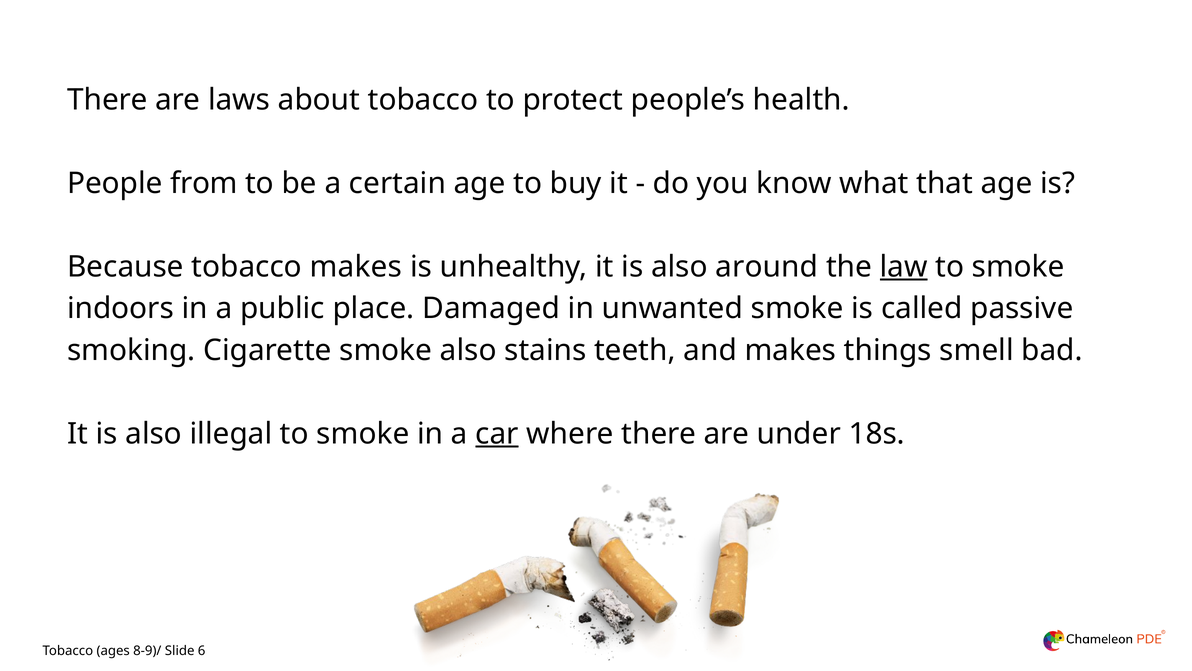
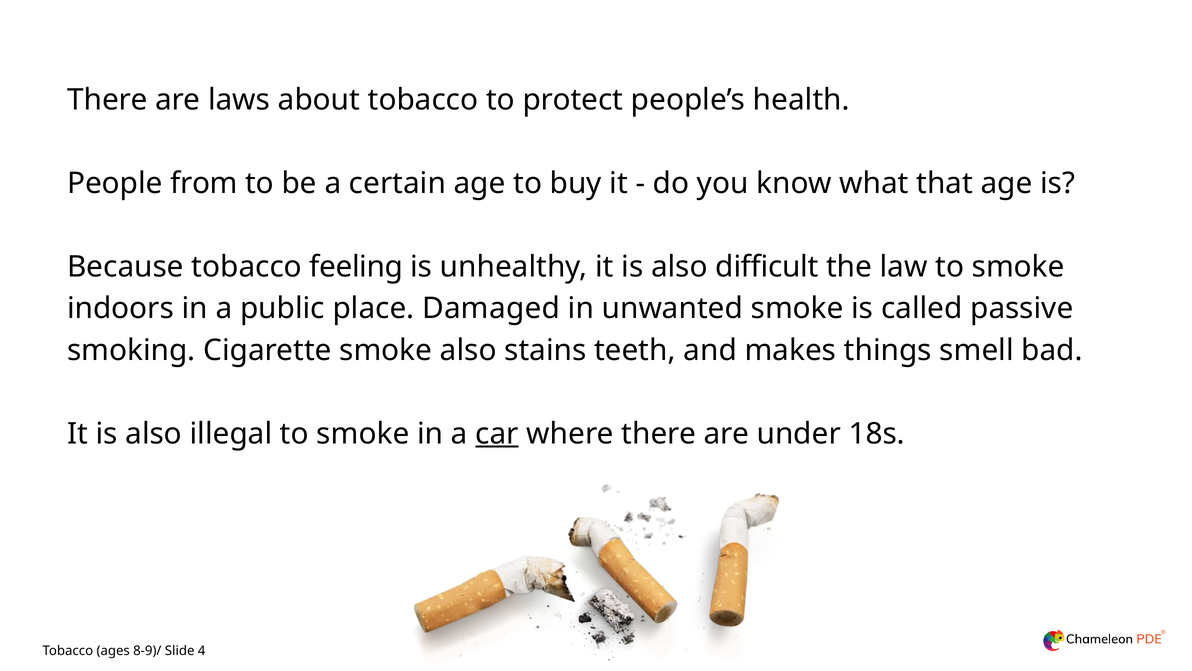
tobacco makes: makes -> feeling (356, 267)
around: around -> difficult (767, 267)
law underline: present -> none (904, 267)
6: 6 -> 4 (202, 650)
